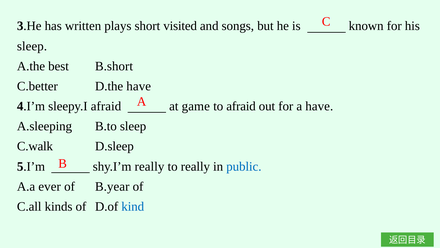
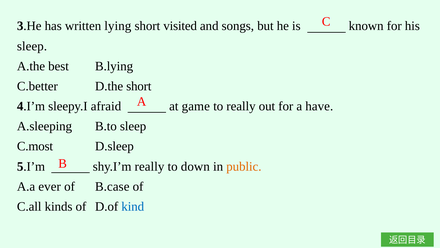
plays: plays -> lying (118, 26)
B.short: B.short -> B.lying (114, 66)
D.the have: have -> short (139, 86)
to afraid: afraid -> really (241, 106)
C.walk: C.walk -> C.most (35, 146)
to really: really -> down (195, 166)
public colour: blue -> orange (244, 166)
B.year: B.year -> B.case (112, 186)
